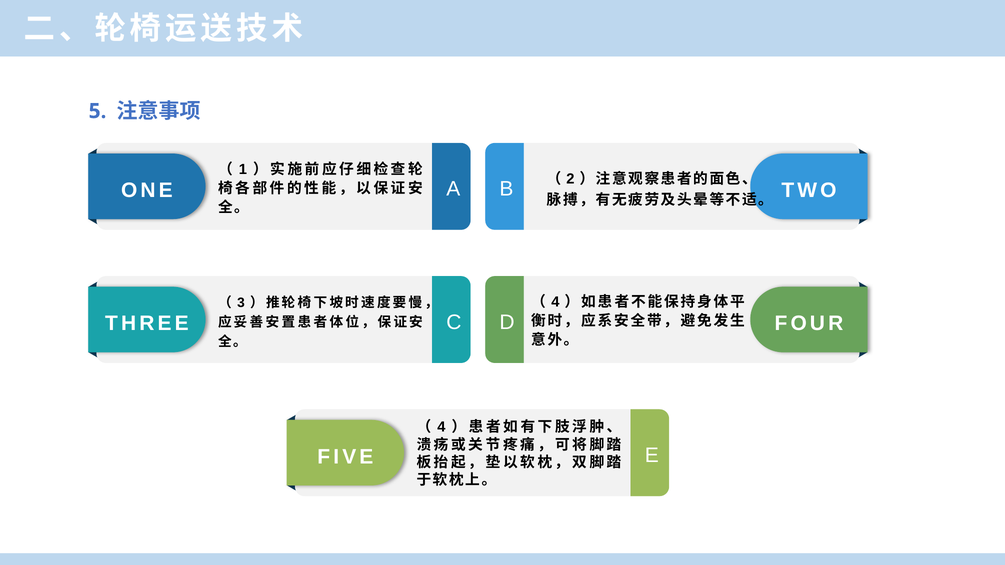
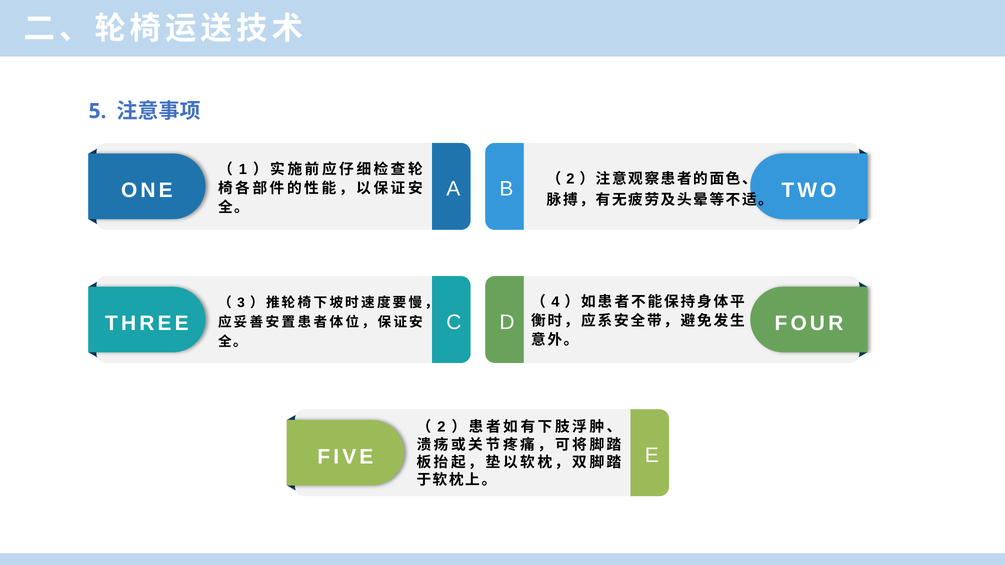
4: 4 -> 2 (441, 427)
